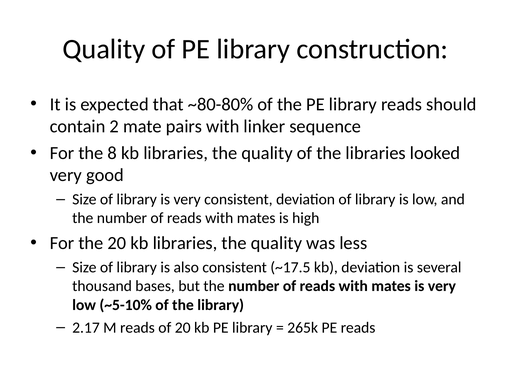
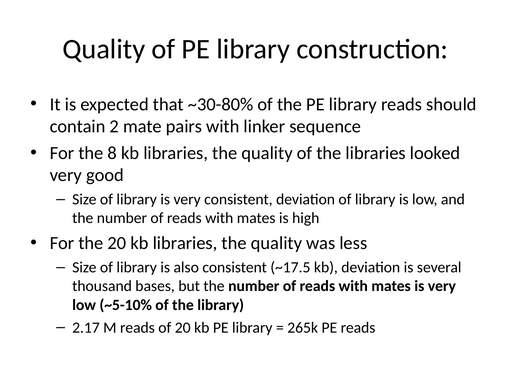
~80-80%: ~80-80% -> ~30-80% (221, 104)
